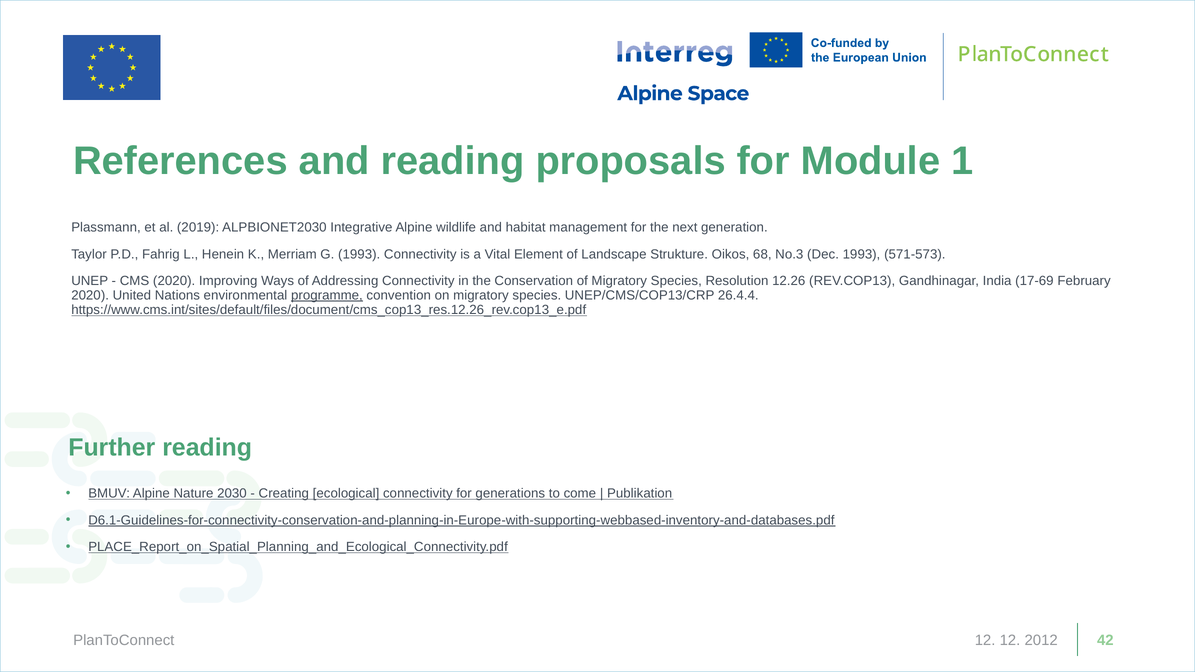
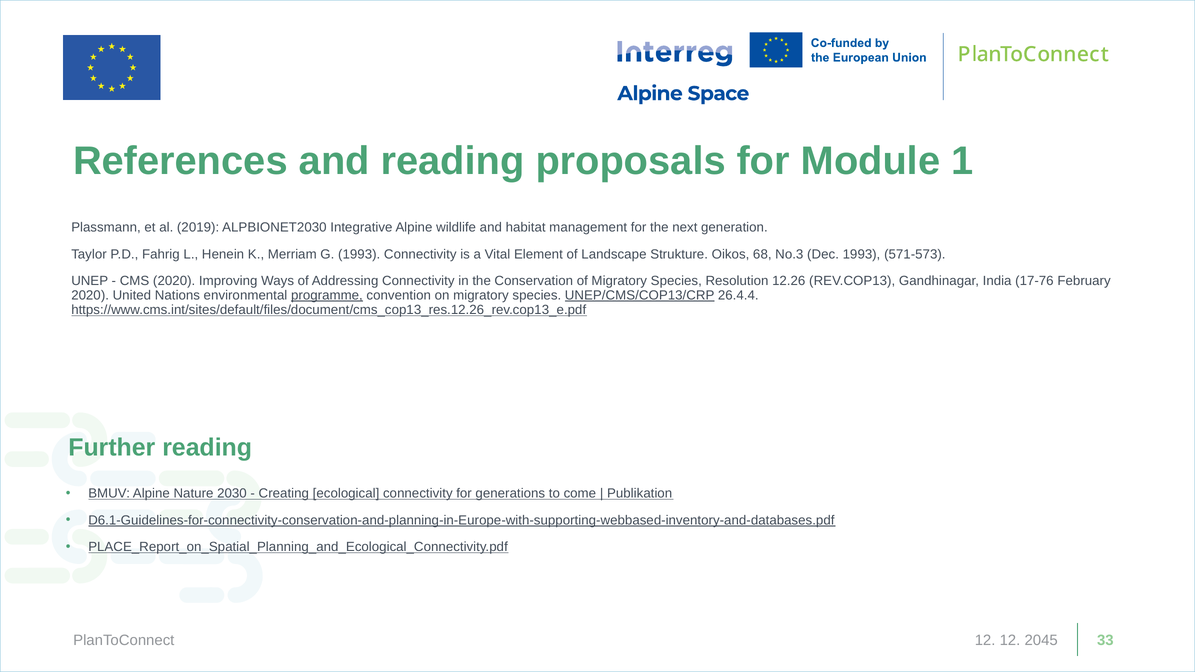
17-69: 17-69 -> 17-76 (1034, 281)
UNEP/CMS/COP13/CRP underline: none -> present (640, 296)
2012: 2012 -> 2045 (1041, 641)
42: 42 -> 33 (1105, 641)
